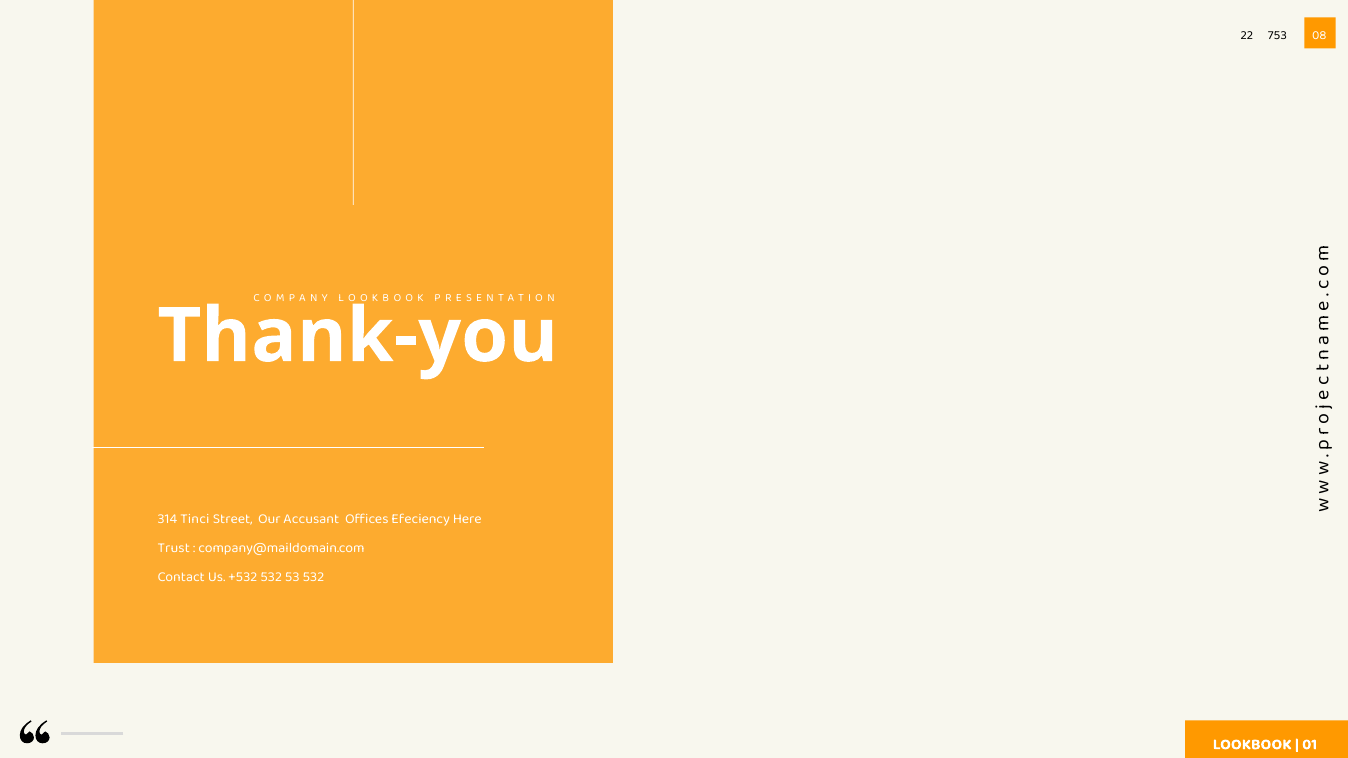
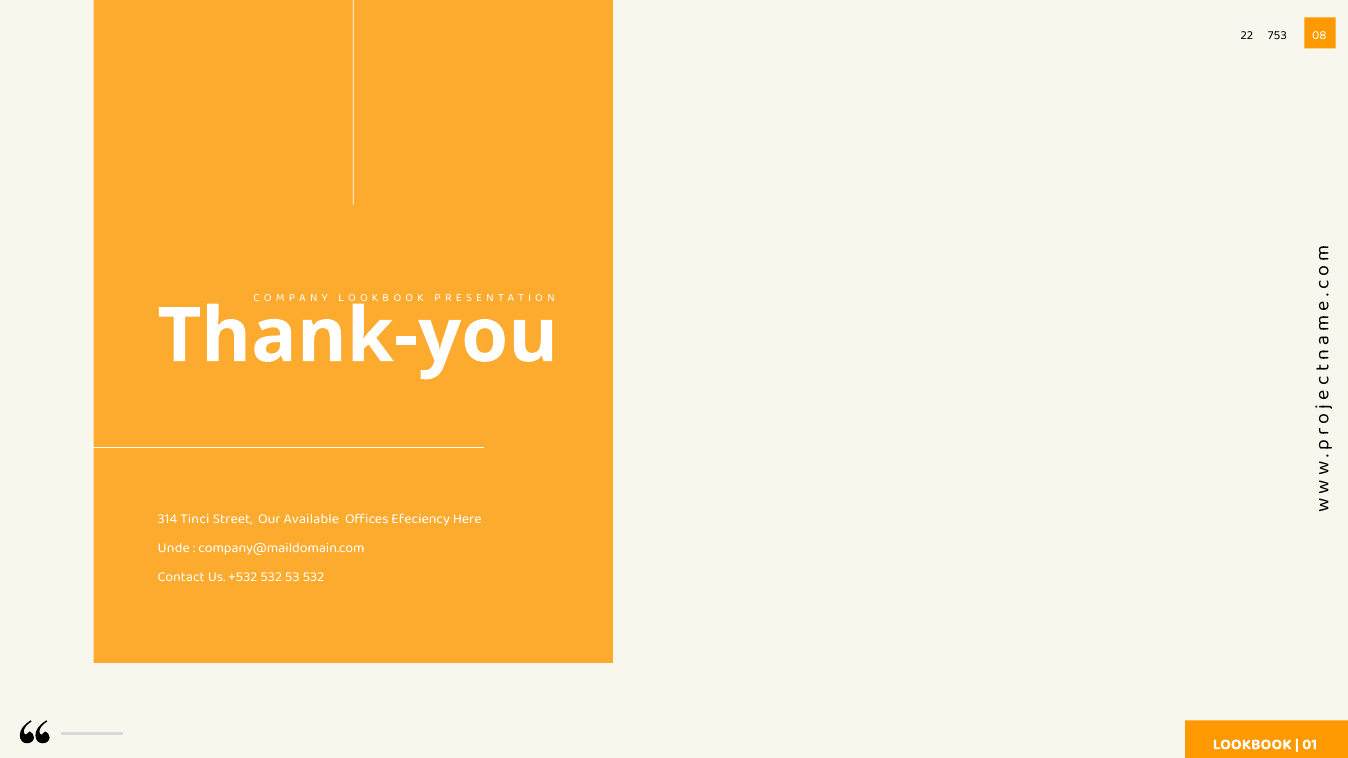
Accusant: Accusant -> Available (311, 519)
Trust: Trust -> Unde (174, 548)
